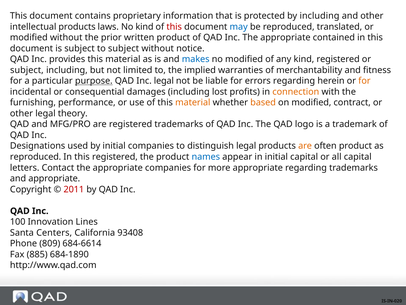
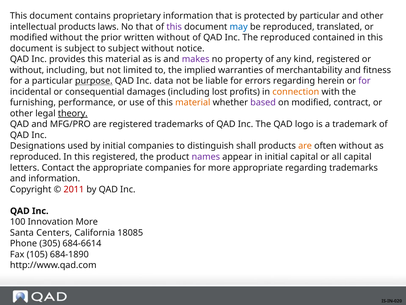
by including: including -> particular (320, 16)
No kind: kind -> that (144, 27)
this colour: red -> purple (174, 27)
written product: product -> without (173, 38)
Inc The appropriate: appropriate -> reproduced (285, 38)
makes colour: blue -> purple (196, 59)
no modified: modified -> property (244, 59)
subject: subject -> without (27, 70)
Inc legal: legal -> data (164, 81)
for colour: orange -> purple (364, 81)
based colour: orange -> purple (263, 102)
theory underline: none -> present (73, 113)
distinguish legal: legal -> shall (246, 146)
often product: product -> without (355, 146)
names colour: blue -> purple (206, 157)
and appropriate: appropriate -> information (54, 178)
Innovation Lines: Lines -> More (87, 222)
93408: 93408 -> 18085 (130, 232)
809: 809 -> 305 (50, 243)
885: 885 -> 105 (37, 254)
